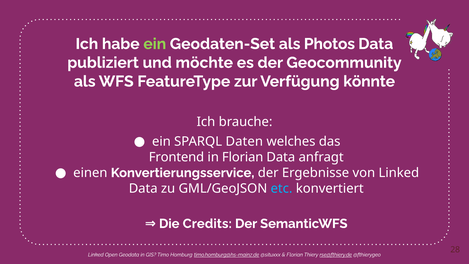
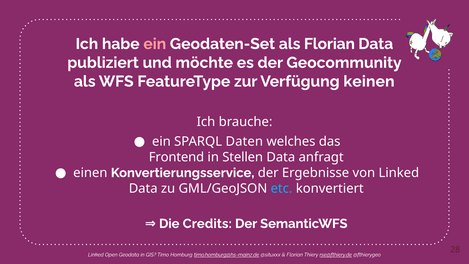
ein colour: light green -> pink (155, 44)
als Photos: Photos -> Florian (329, 44)
könnte: könnte -> keinen (369, 81)
in Florian: Florian -> Stellen (243, 157)
